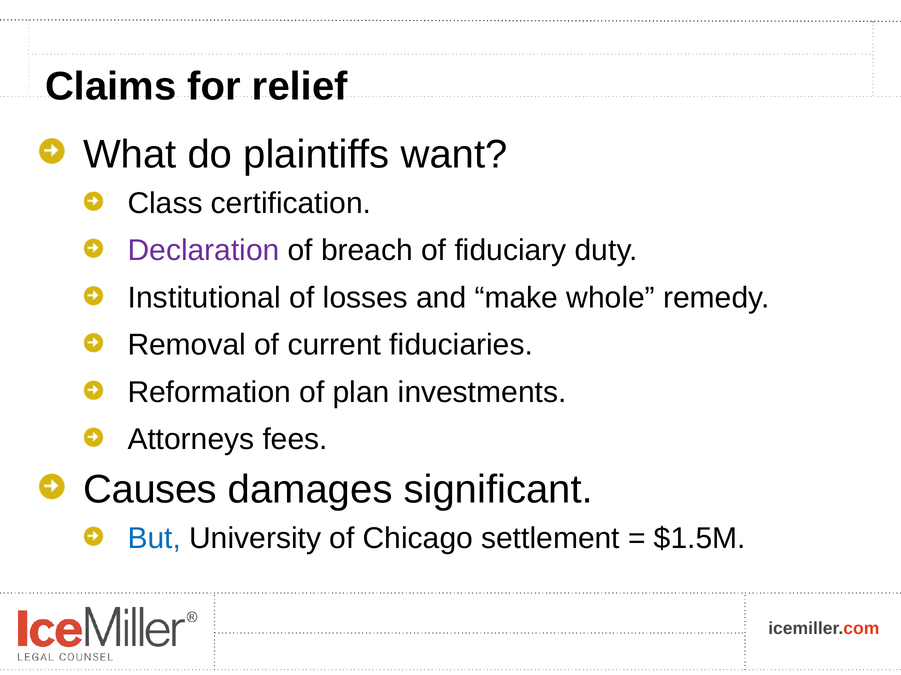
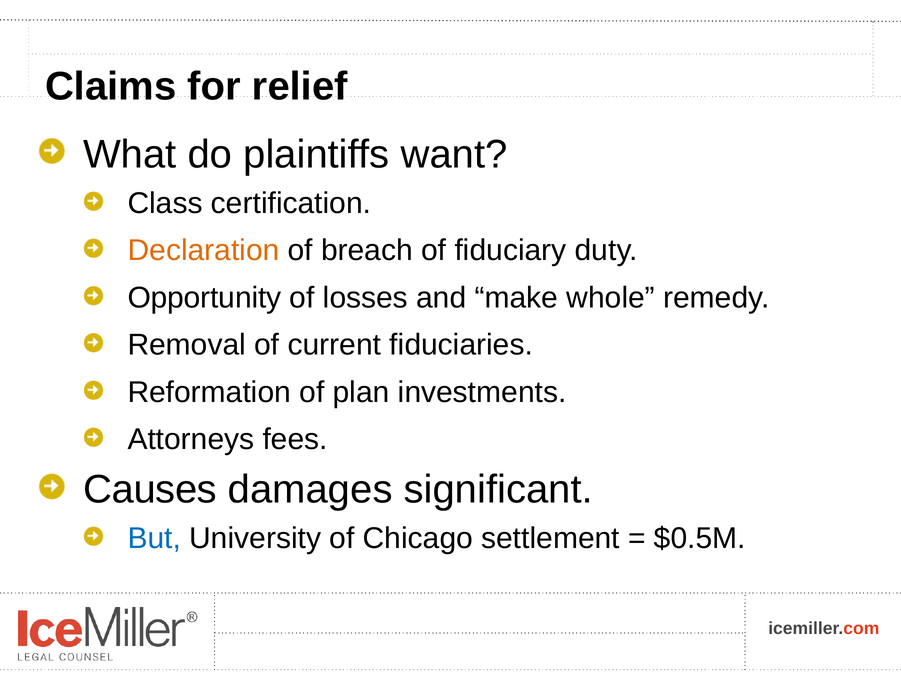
Declaration colour: purple -> orange (204, 251)
Institutional: Institutional -> Opportunity (204, 298)
$1.5M: $1.5M -> $0.5M (700, 539)
